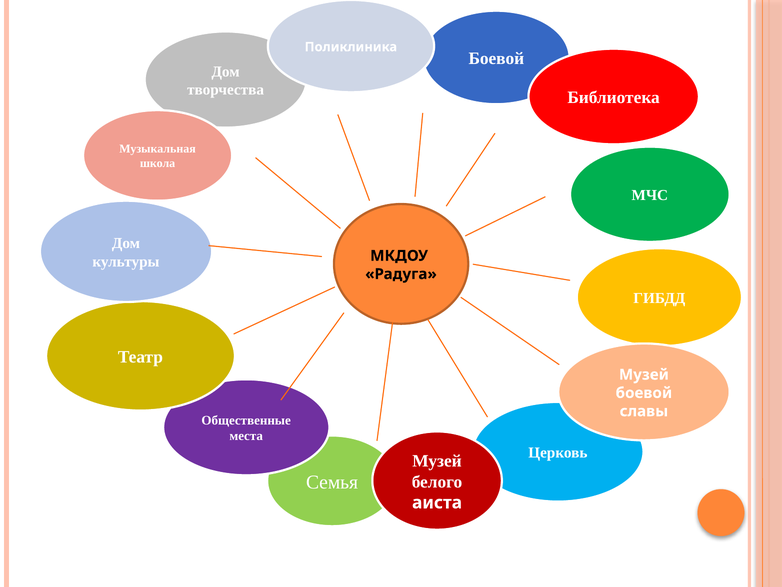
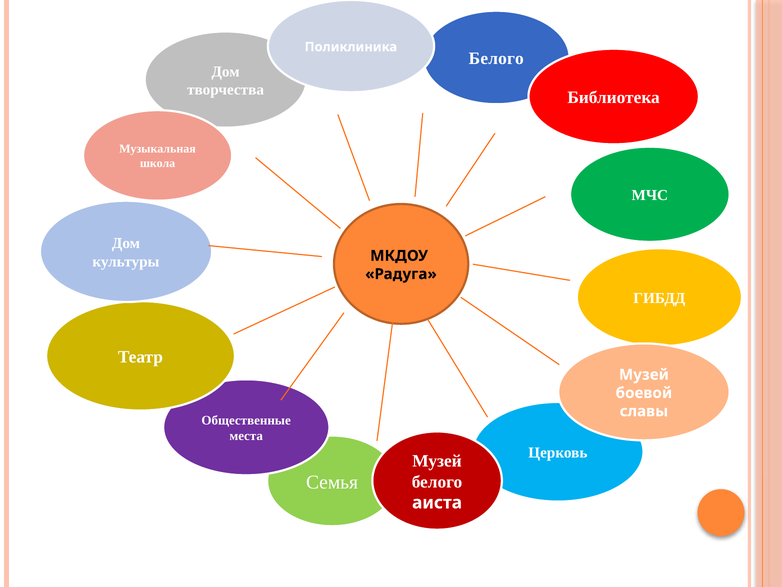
Боевой: Боевой -> Белого (496, 59)
